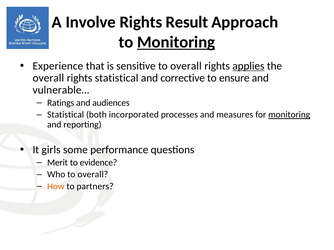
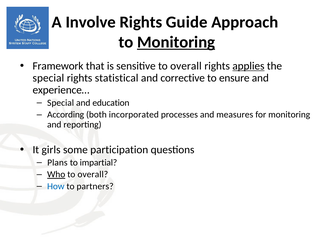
Result: Result -> Guide (187, 22)
Experience: Experience -> Framework (58, 66)
overall: overall -> special (48, 78)
vulnerable…: vulnerable… -> experience… (61, 90)
Ratings: Ratings -> Special (61, 103)
audiences: audiences -> education (111, 103)
Statistical: Statistical -> According (66, 115)
monitoring underline: present -> none (289, 115)
performance: performance -> participation (119, 150)
Merit: Merit -> Plans (57, 163)
evidence: evidence -> impartial (98, 163)
Who underline: none -> present (56, 175)
How colour: orange -> blue (56, 187)
